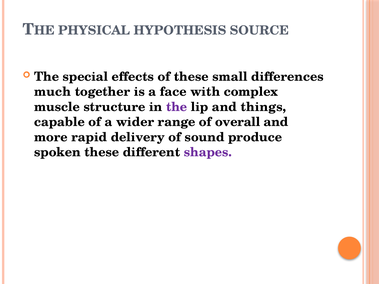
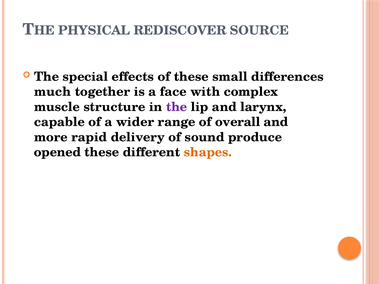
HYPOTHESIS: HYPOTHESIS -> REDISCOVER (180, 31)
things: things -> larynx (263, 107)
spoken: spoken -> opened (57, 152)
shapes colour: purple -> orange (208, 152)
